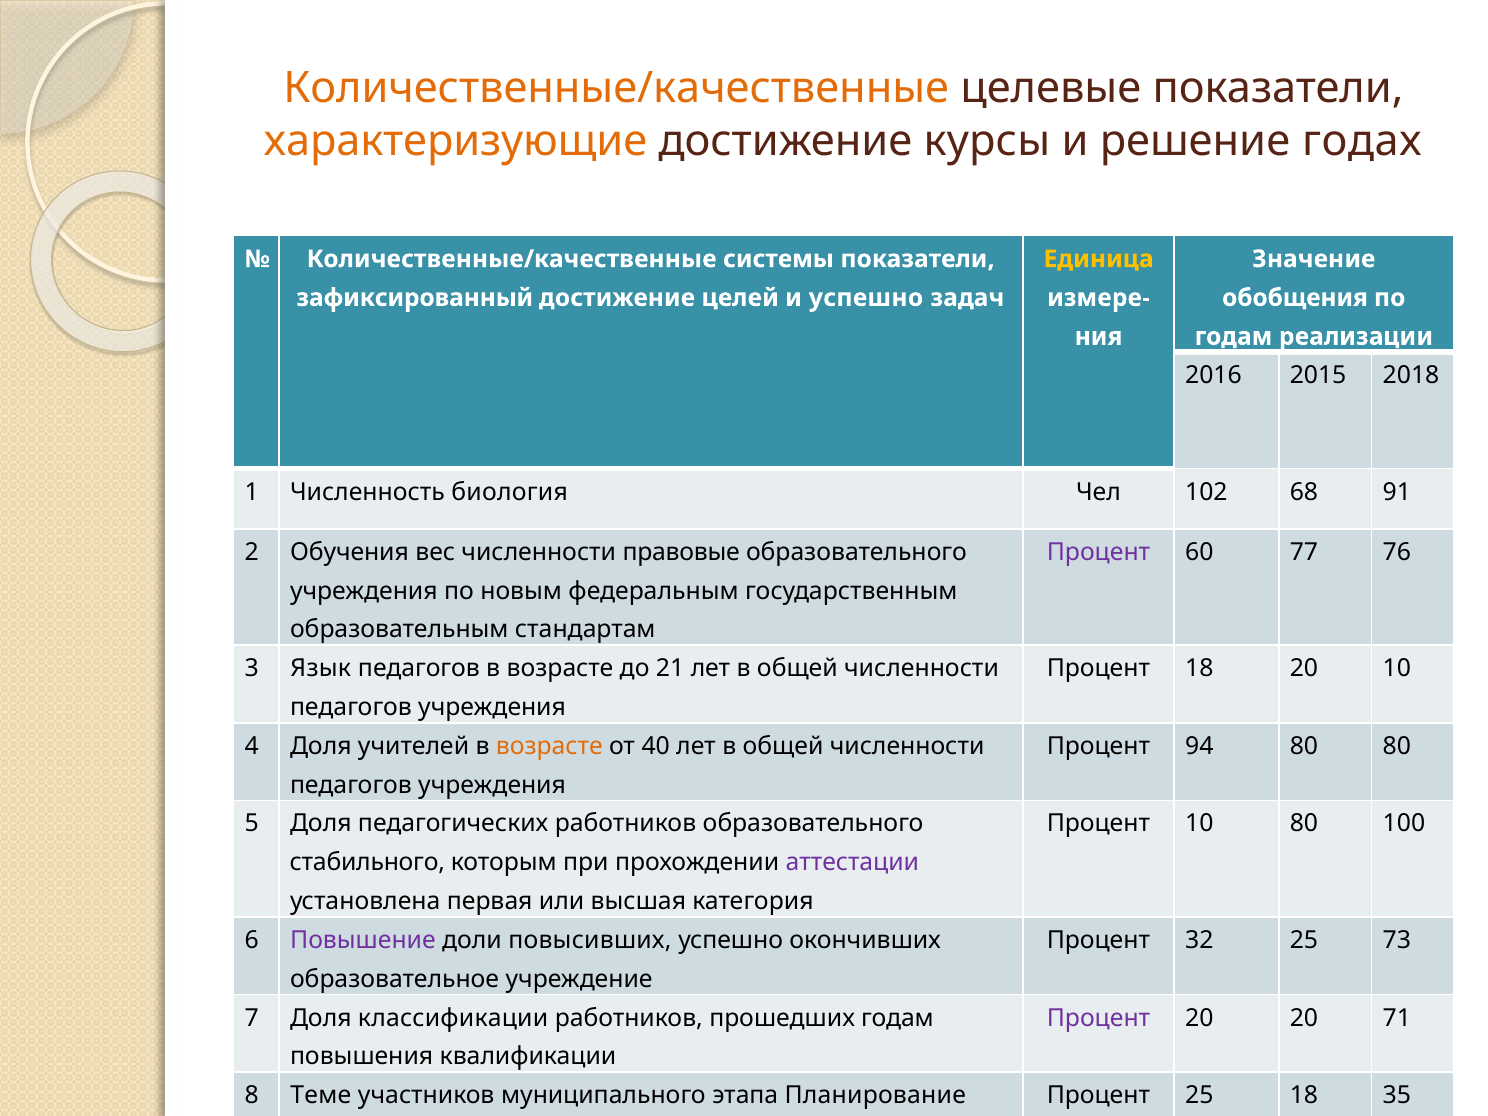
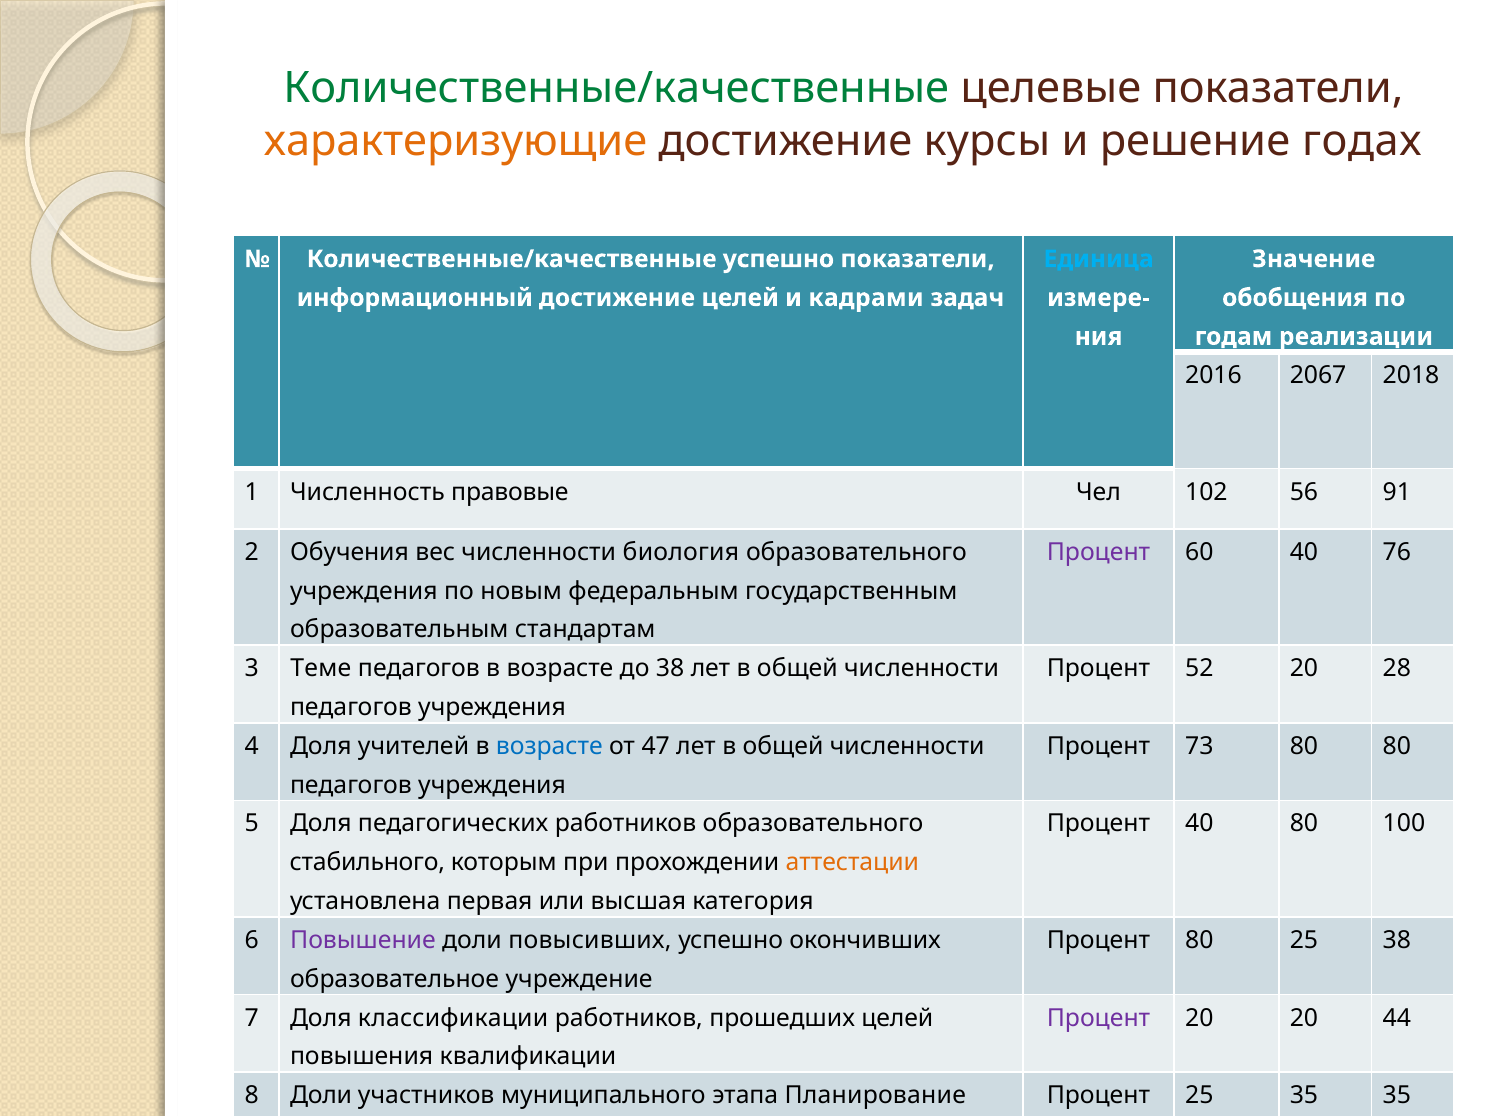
Количественные/качественные colour: orange -> green (616, 89)
Количественные/качественные системы: системы -> успешно (778, 259)
Единица colour: yellow -> light blue (1099, 259)
зафиксированный: зафиксированный -> информационный (415, 298)
и успешно: успешно -> кадрами (866, 298)
2015: 2015 -> 2067 (1318, 375)
биология: биология -> правовые (510, 492)
68: 68 -> 56 (1304, 492)
правовые: правовые -> биология (681, 552)
60 77: 77 -> 40 (1304, 552)
Язык: Язык -> Теме (321, 669)
до 21: 21 -> 38 (670, 669)
Процент 18: 18 -> 52 (1199, 669)
20 10: 10 -> 28 (1397, 669)
возрасте colour: orange -> blue (549, 746)
40: 40 -> 47 (656, 746)
94: 94 -> 73 (1199, 746)
Процент 10: 10 -> 40 (1199, 824)
аттестации colour: purple -> orange (852, 863)
Процент 32: 32 -> 80 (1199, 940)
25 73: 73 -> 38 (1397, 940)
прошедших годам: годам -> целей (897, 1018)
71: 71 -> 44 (1397, 1018)
8 Теме: Теме -> Доли (321, 1095)
25 18: 18 -> 35 (1304, 1095)
